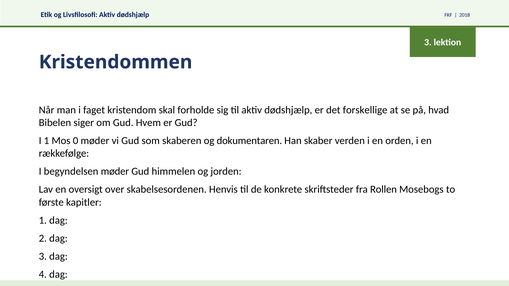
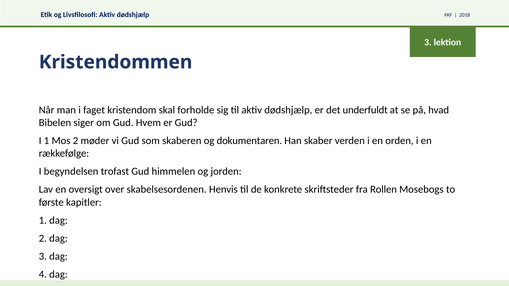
forskellige: forskellige -> underfuldt (365, 110)
Mos 0: 0 -> 2 (76, 141)
begyndelsen møder: møder -> trofast (115, 172)
